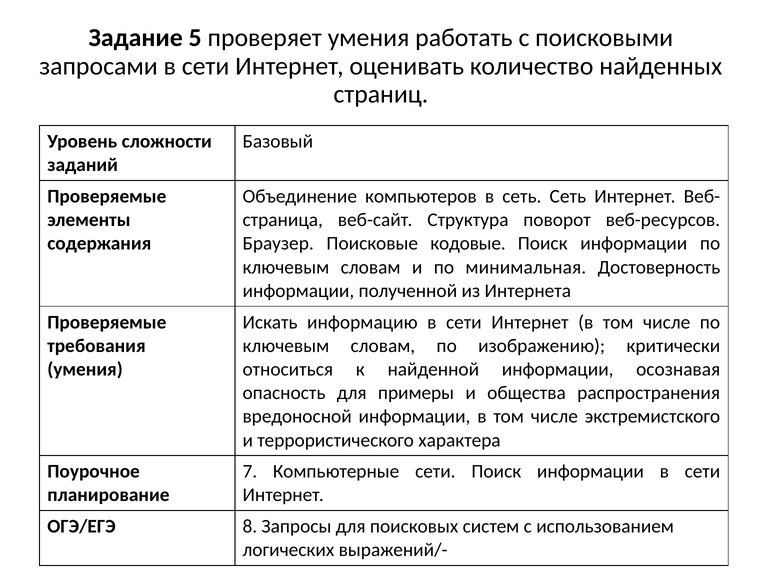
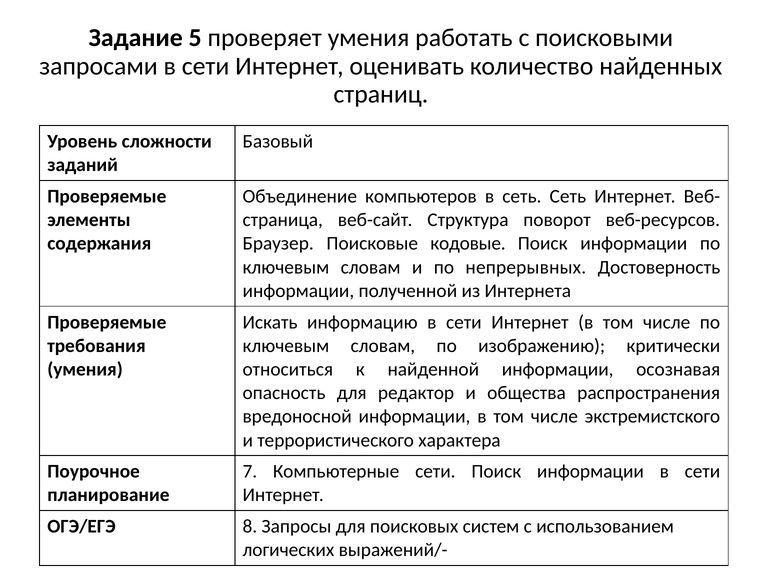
минимальная: минимальная -> непрерывных (526, 267)
примеры: примеры -> редактор (416, 393)
